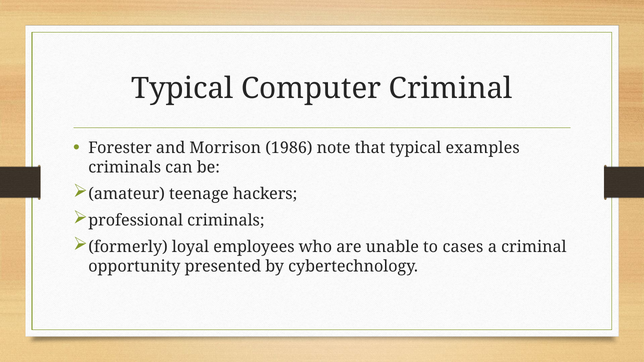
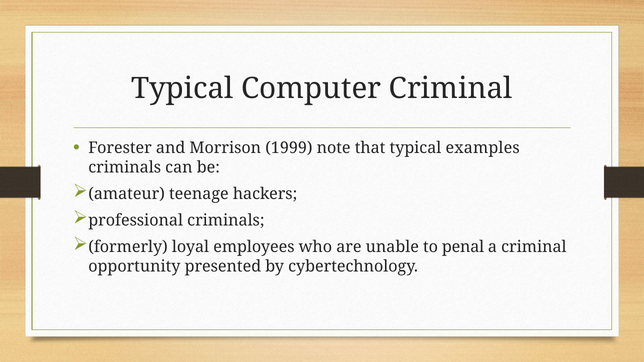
1986: 1986 -> 1999 (289, 148)
cases: cases -> penal (463, 247)
